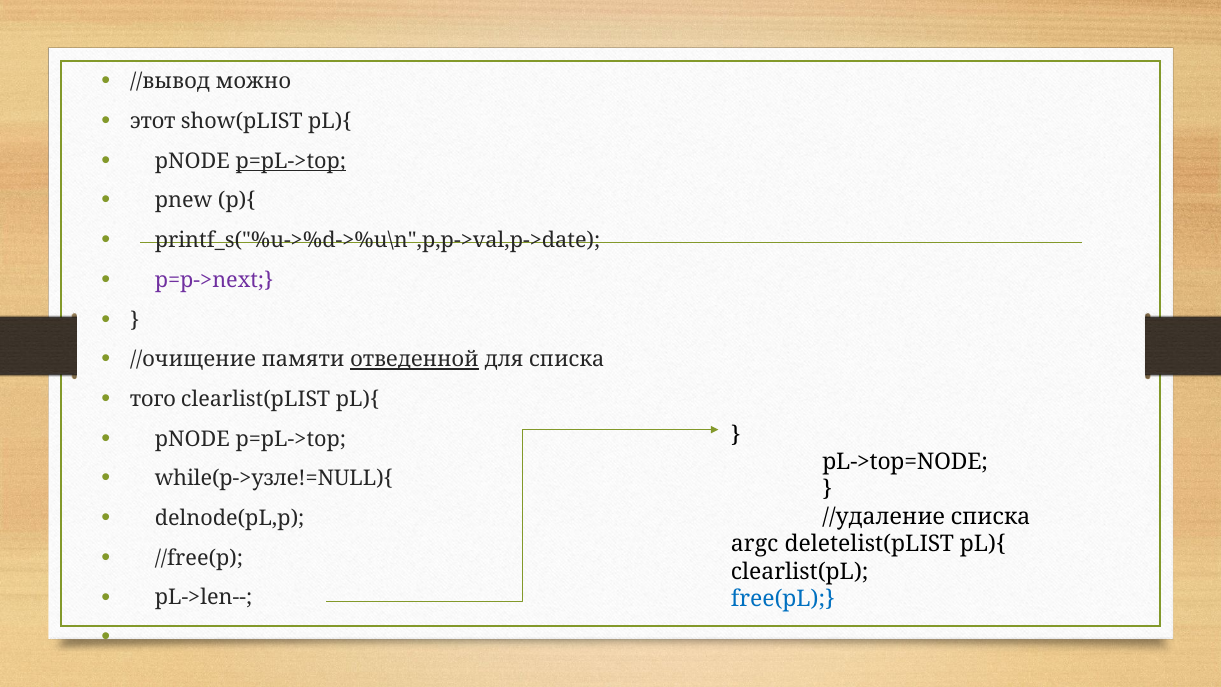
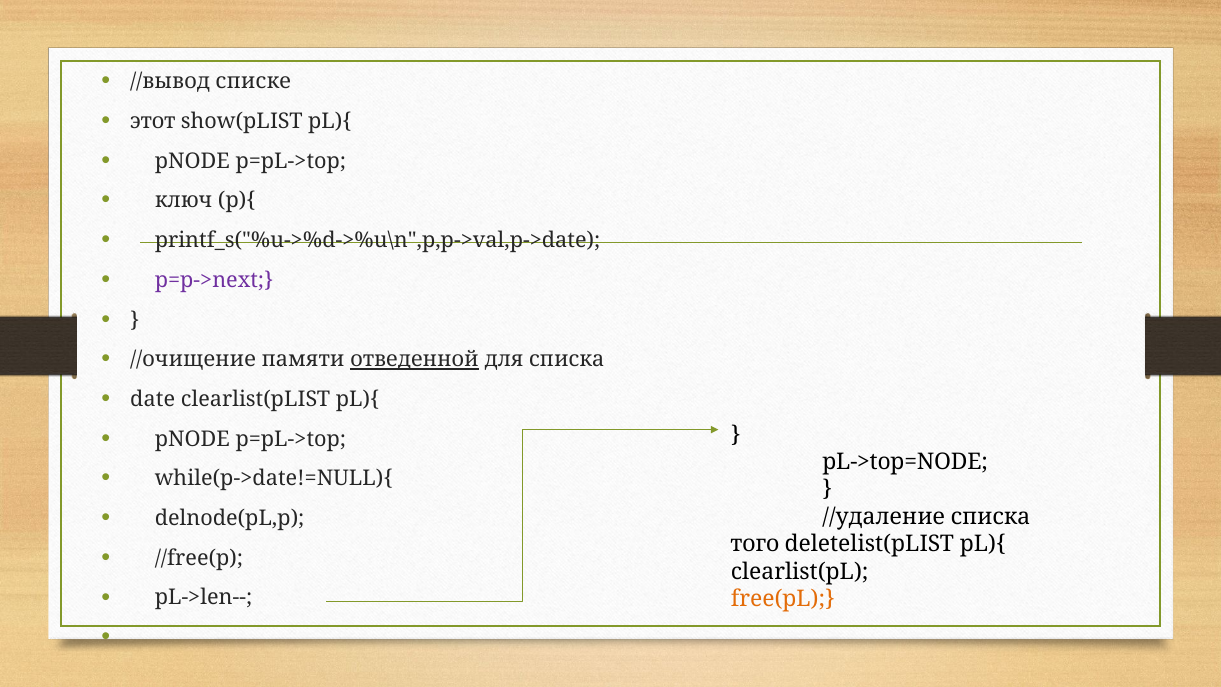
можно: можно -> списке (253, 82)
p=pL->top underline: present -> none (291, 161)
pnew: pnew -> ключ (184, 201)
того: того -> date (153, 399)
while(p->узле!=NULL){: while(p->узле!=NULL){ -> while(p->date!=NULL){ (274, 479)
argc: argc -> того (755, 544)
free(pL colour: blue -> orange (783, 599)
